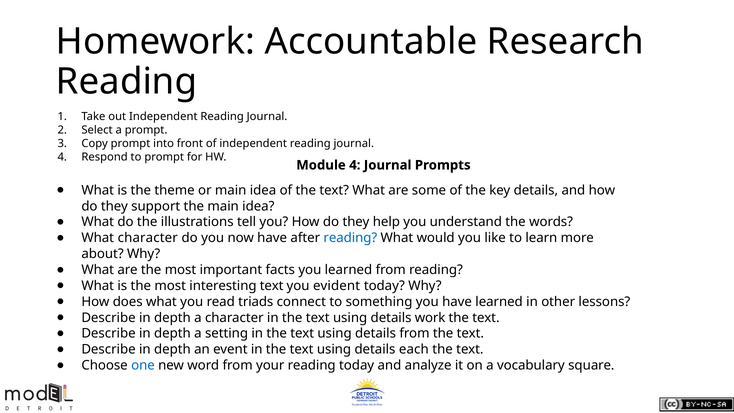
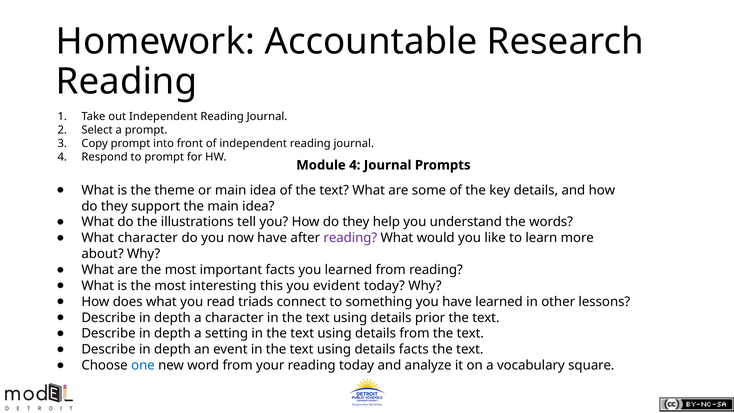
reading colour: blue -> purple (350, 238)
interesting text: text -> this (272, 286)
work: work -> prior (430, 318)
details each: each -> facts (414, 349)
